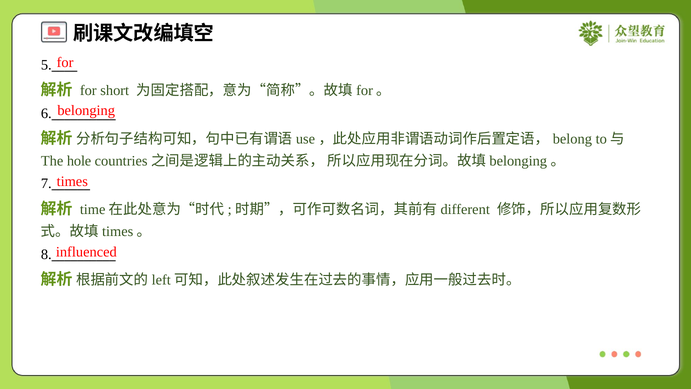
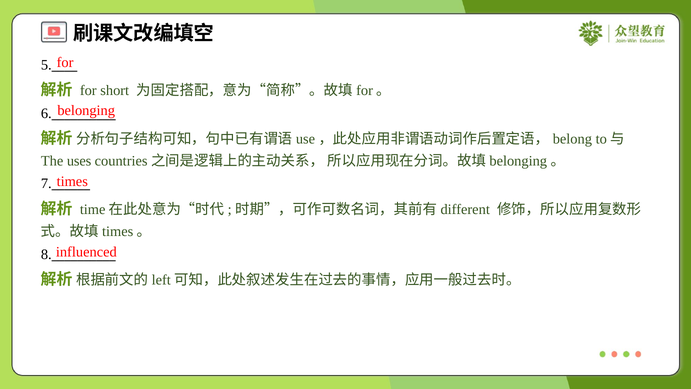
hole: hole -> uses (79, 161)
